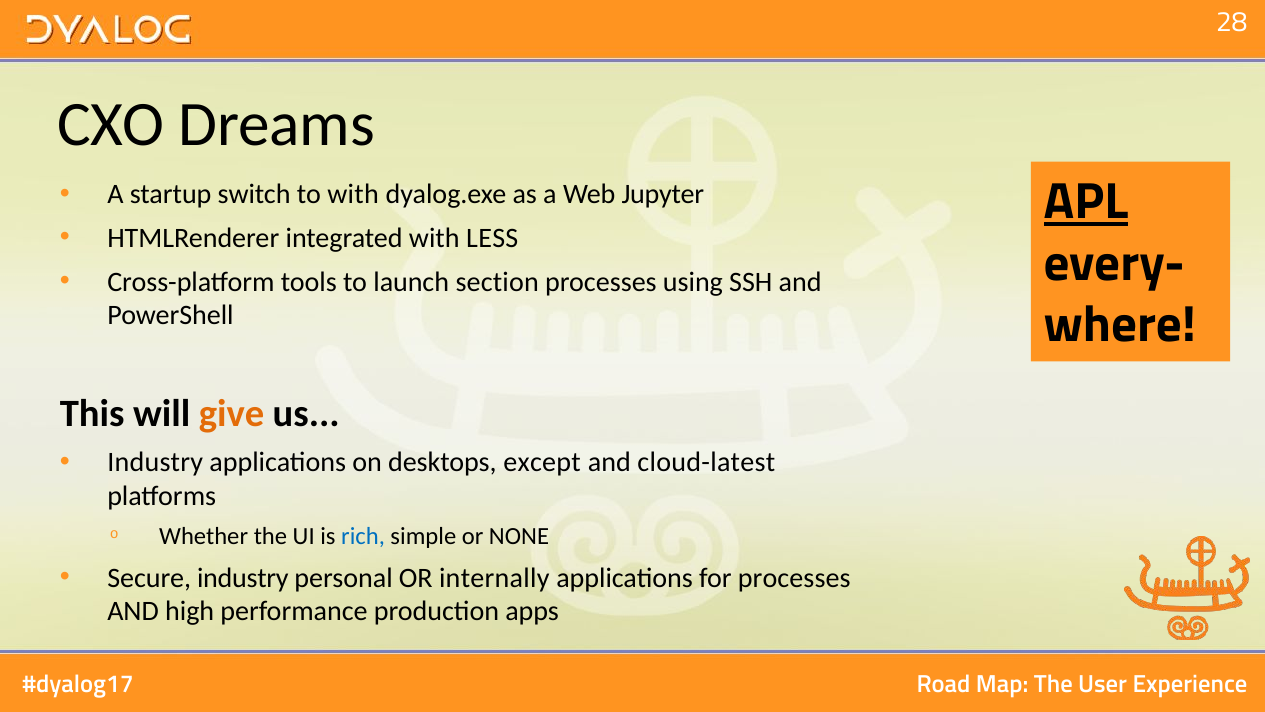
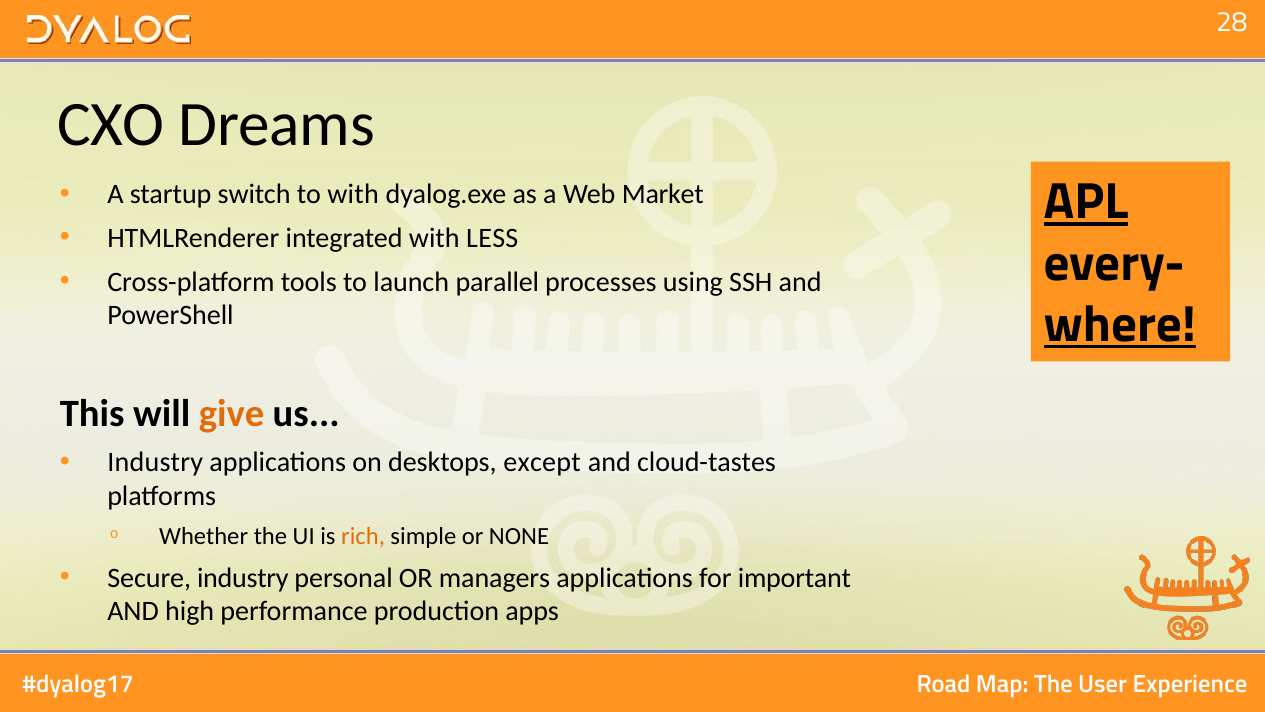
Jupyter: Jupyter -> Market (663, 194)
section: section -> parallel (497, 282)
where underline: none -> present (1120, 324)
cloud-latest: cloud-latest -> cloud-tastes (707, 462)
rich colour: blue -> orange (363, 536)
internally: internally -> managers (495, 577)
for processes: processes -> important (794, 577)
